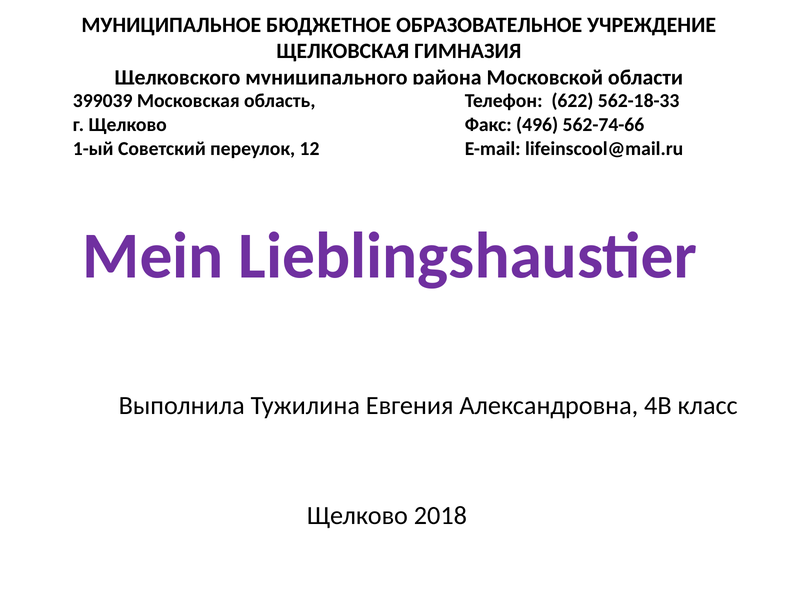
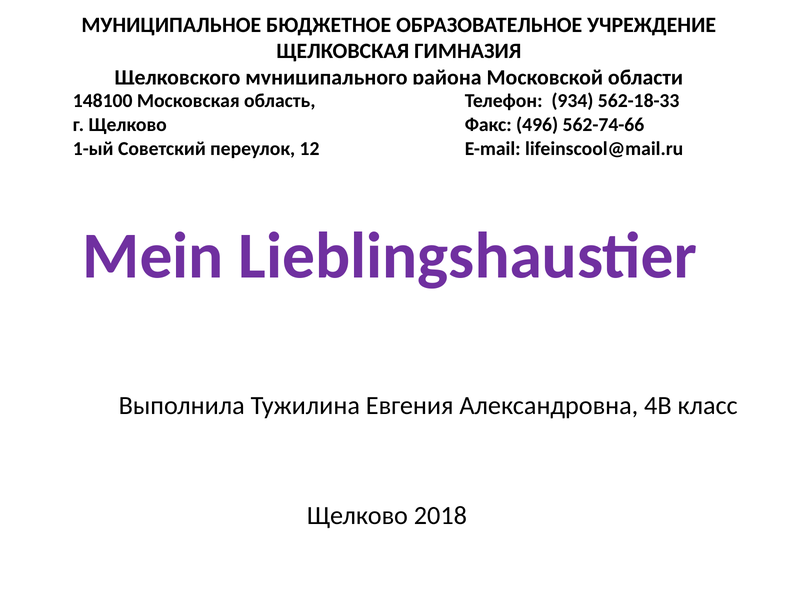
399039: 399039 -> 148100 (103, 100)
622: 622 -> 934 (572, 100)
